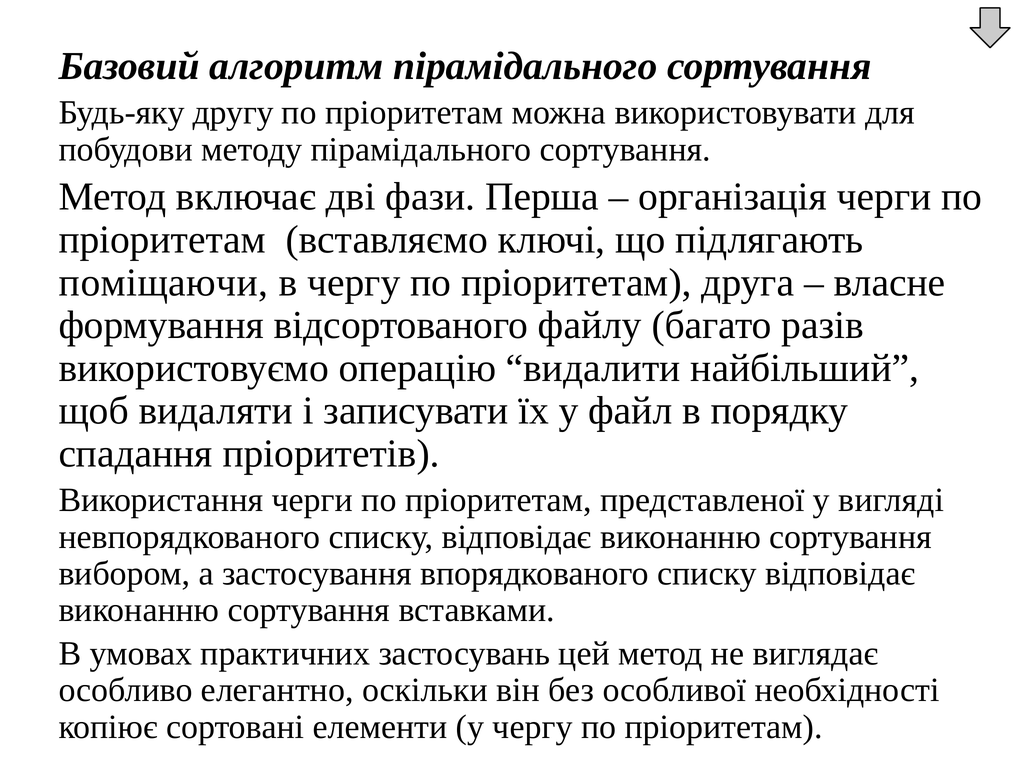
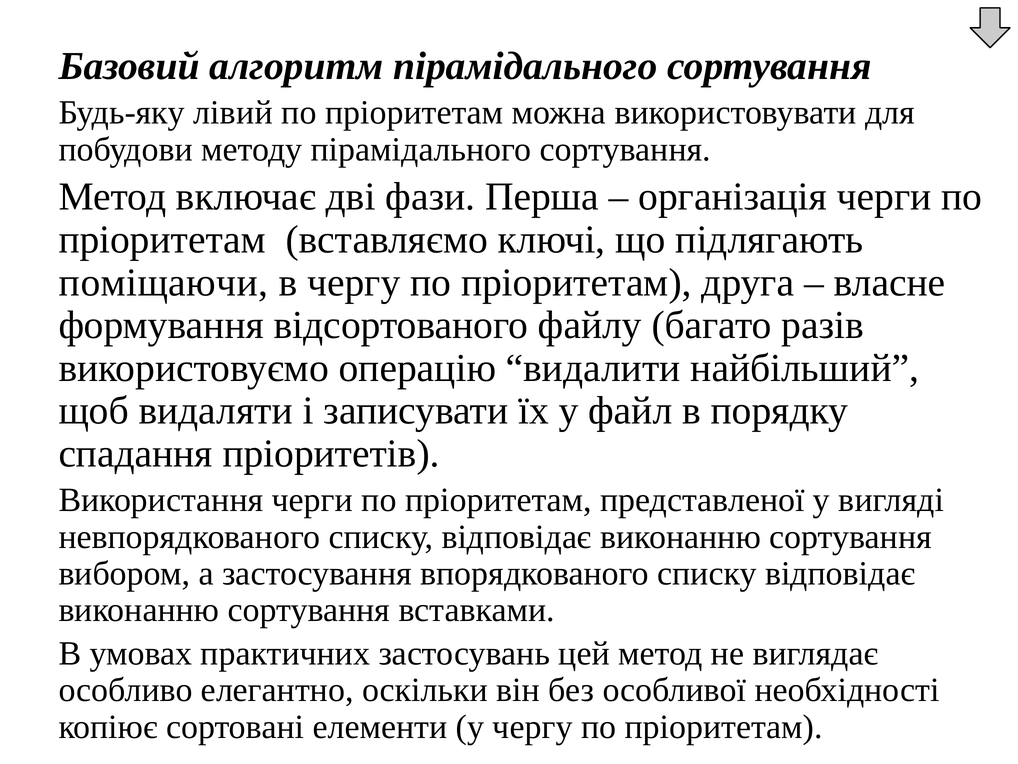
другу: другу -> лівий (233, 113)
